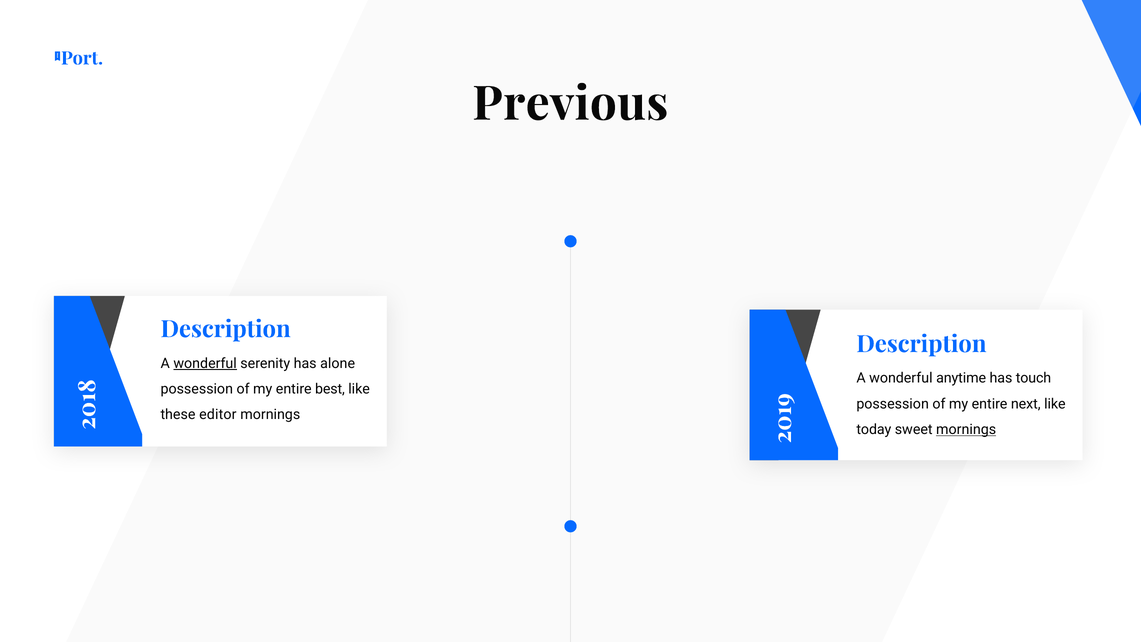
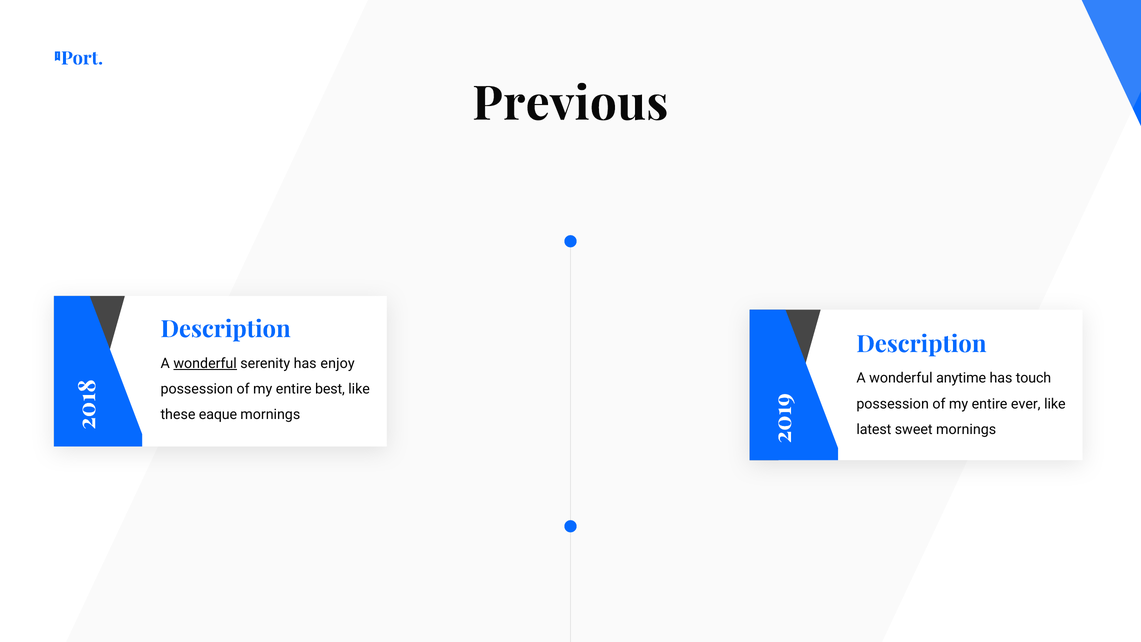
alone: alone -> enjoy (338, 363)
next: next -> ever (1026, 404)
editor: editor -> eaque (218, 415)
today: today -> latest (874, 430)
mornings underline: present -> none (966, 430)
